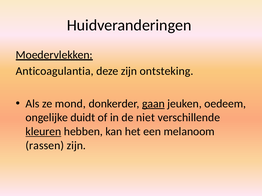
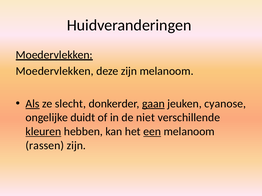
Anticoagulantia: Anticoagulantia -> Moedervlekken (55, 71)
zijn ontsteking: ontsteking -> melanoom (167, 71)
Als underline: none -> present (33, 104)
mond: mond -> slecht (70, 104)
oedeem: oedeem -> cyanose (225, 104)
een underline: none -> present (152, 132)
